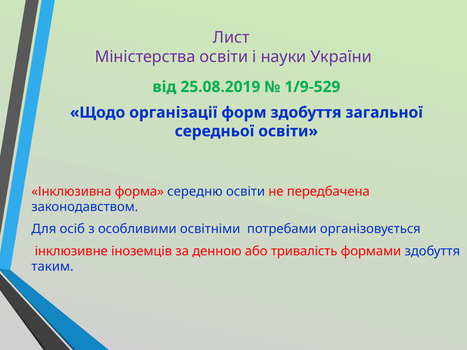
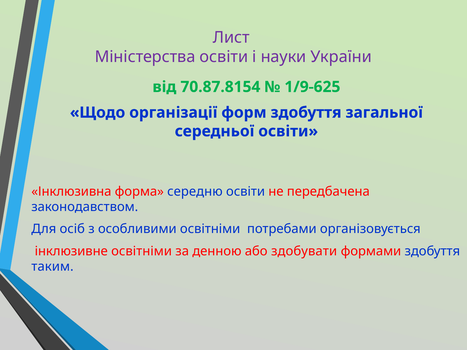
25.08.2019: 25.08.2019 -> 70.87.8154 (220, 87)
1/9-529: 1/9-529 -> 1/9-625 (312, 87)
інклюзивне іноземців: іноземців -> освітніми (142, 251)
тривалість: тривалість -> здобувати (304, 251)
